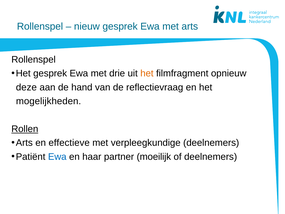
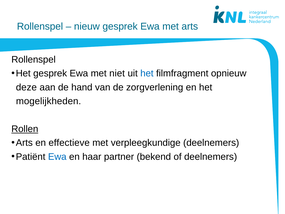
drie: drie -> niet (117, 73)
het colour: orange -> blue (147, 73)
reflectievraag: reflectievraag -> zorgverlening (155, 87)
moeilijk: moeilijk -> bekend (154, 156)
